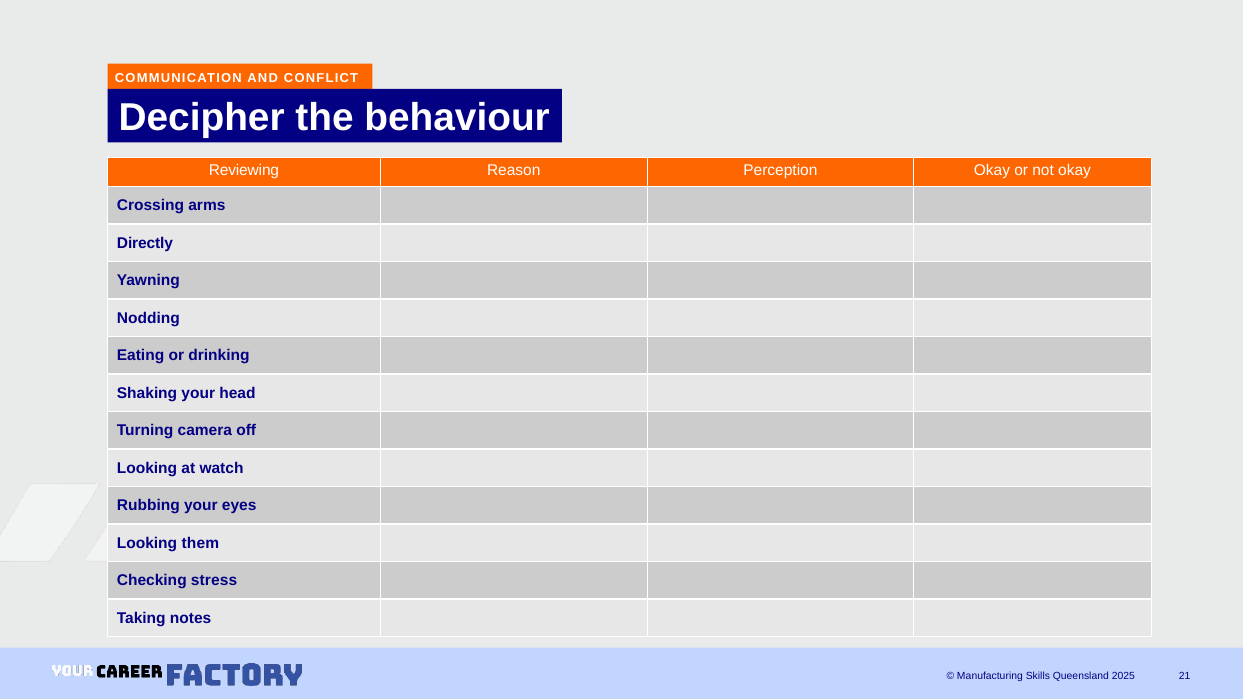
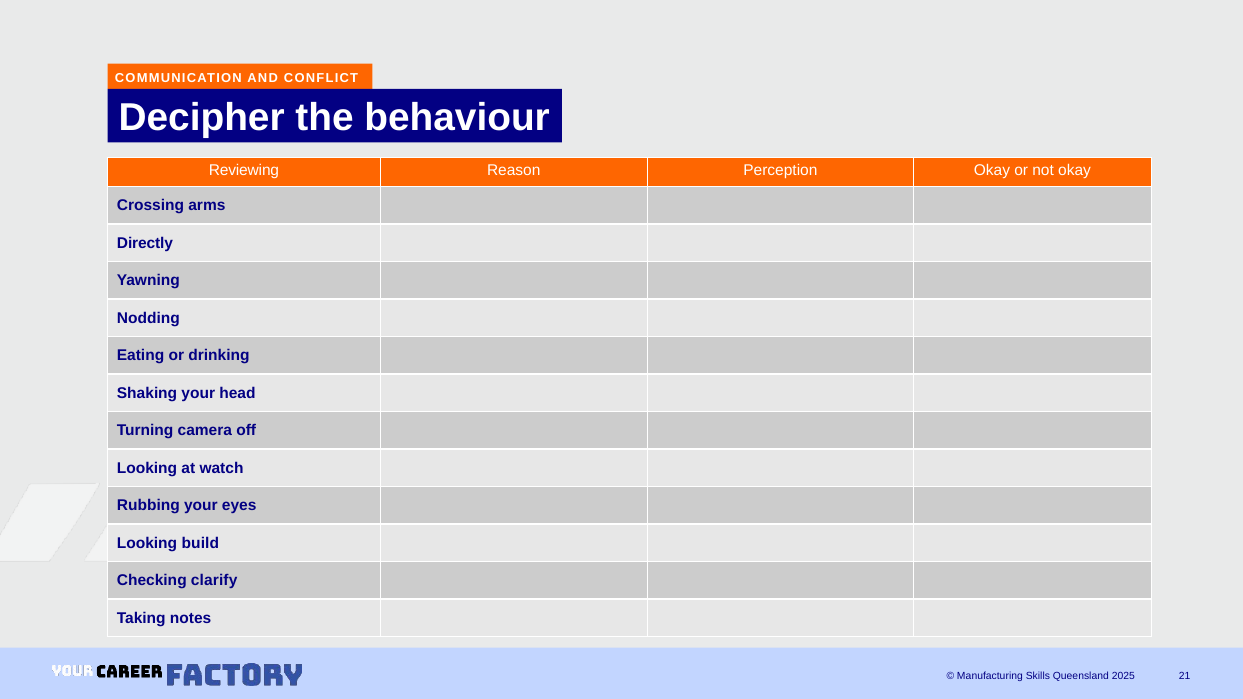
them: them -> build (200, 543)
stress: stress -> clarify (214, 581)
